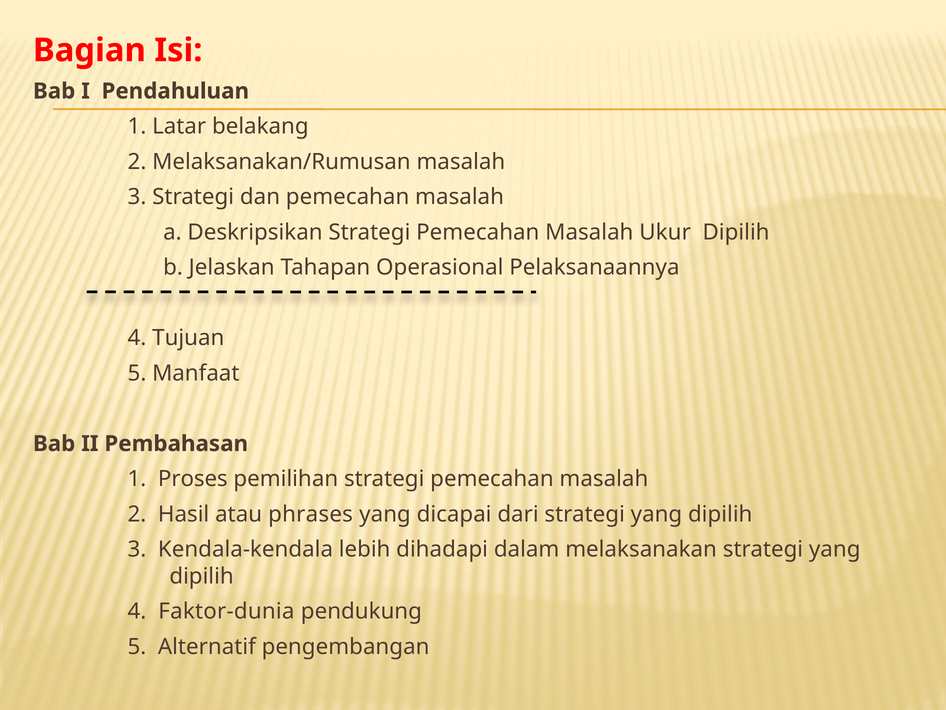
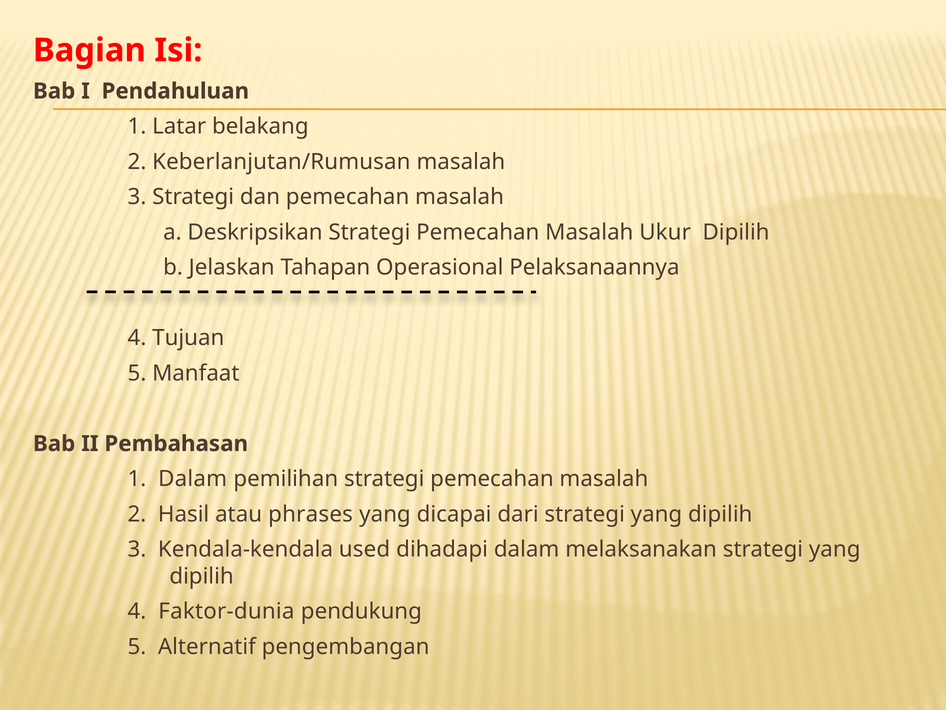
Melaksanakan/Rumusan: Melaksanakan/Rumusan -> Keberlanjutan/Rumusan (281, 162)
1 Proses: Proses -> Dalam (193, 479)
lebih: lebih -> used (365, 549)
